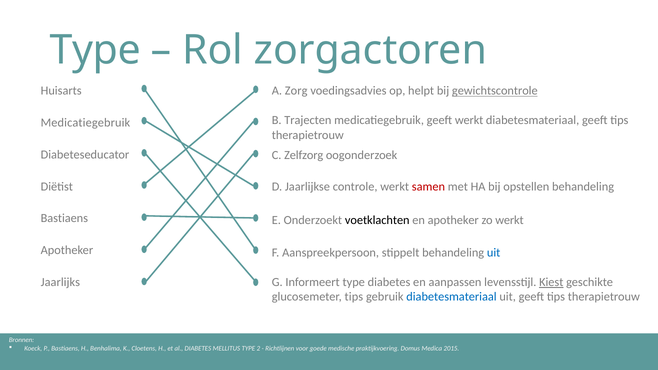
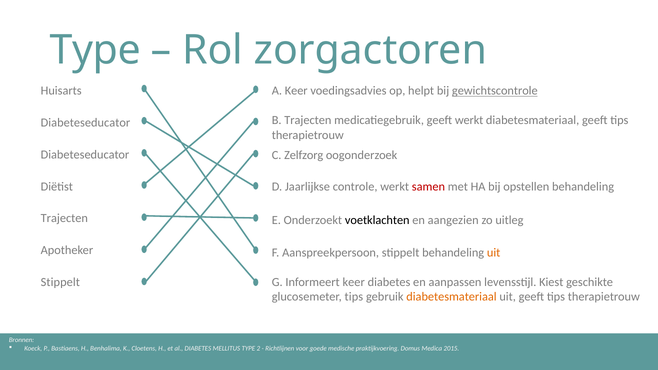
A Zorg: Zorg -> Keer (296, 91)
Medicatiegebruik: Medicatiegebruik -> Diabeteseducator (85, 123)
Bastiaens: Bastiaens -> Trajecten (64, 218)
en apotheker: apotheker -> aangezien (453, 220)
zo werkt: werkt -> uitleg (509, 220)
uit colour: blue -> orange (494, 253)
Jaarlijks: Jaarlijks -> Stippelt (60, 282)
Informeert type: type -> keer (354, 282)
Kiest underline: present -> none (551, 282)
diabetesmateriaal colour: blue -> orange (451, 297)
